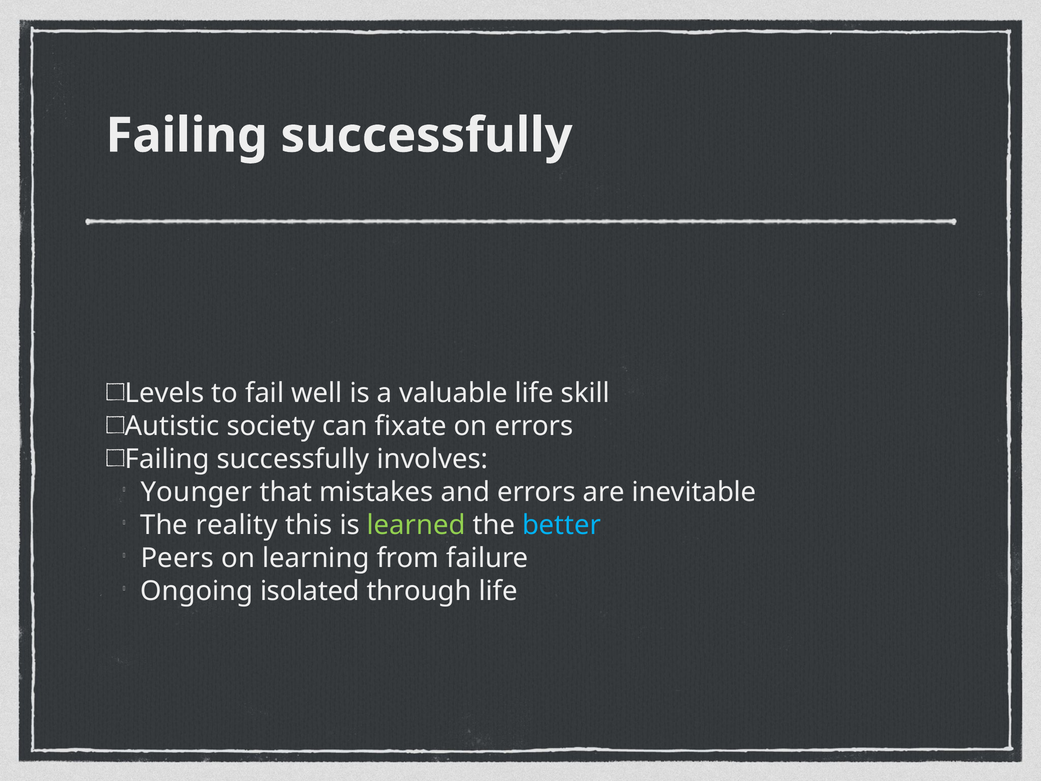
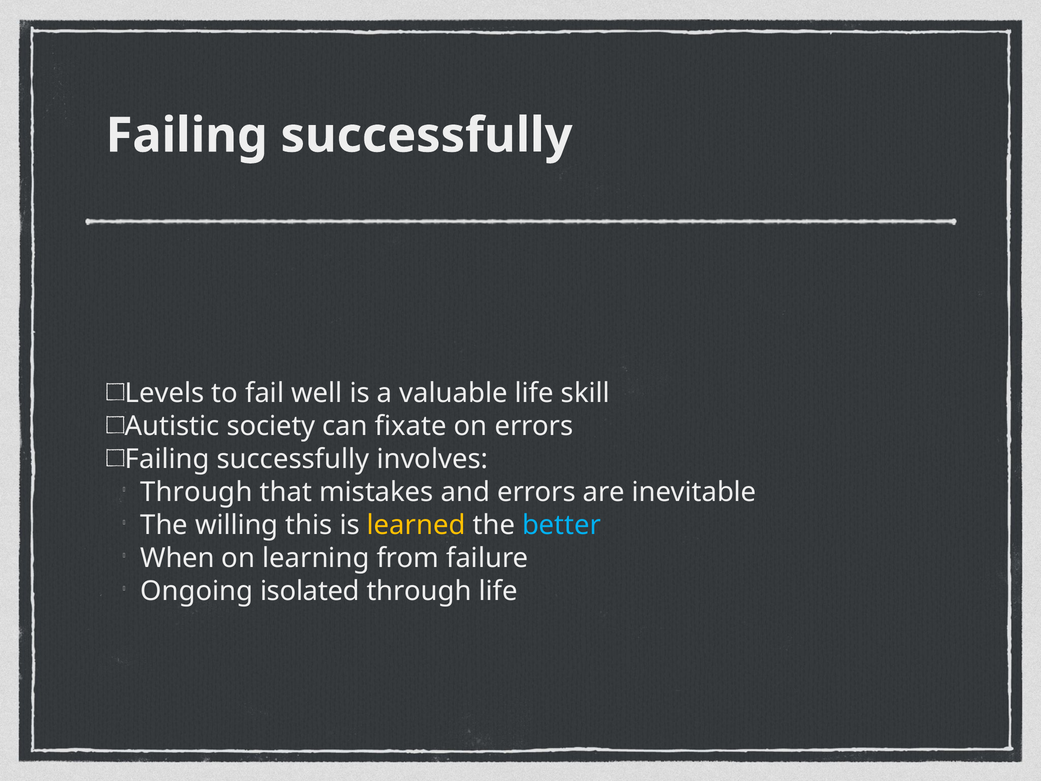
Younger: Younger -> Through (196, 492)
reality: reality -> willing (237, 525)
learned colour: light green -> yellow (416, 525)
Peers: Peers -> When (177, 558)
